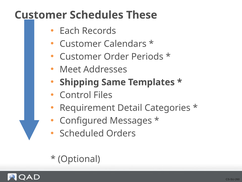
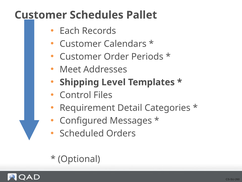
These: These -> Pallet (142, 15)
Same: Same -> Level (114, 82)
